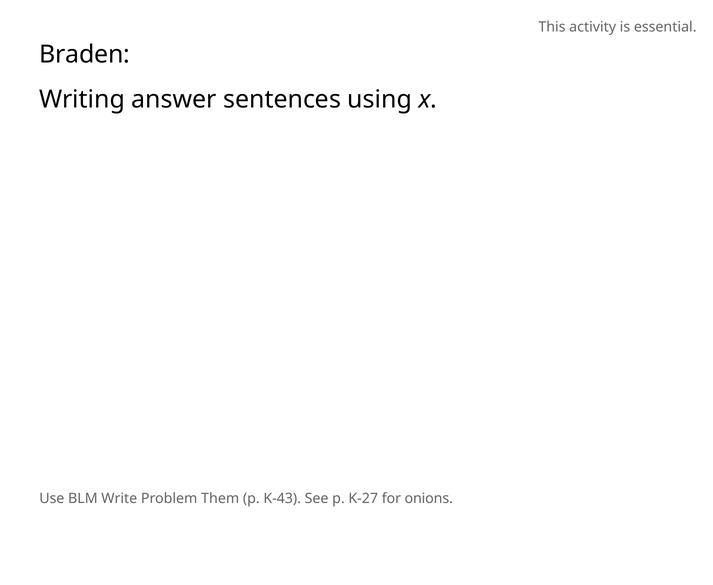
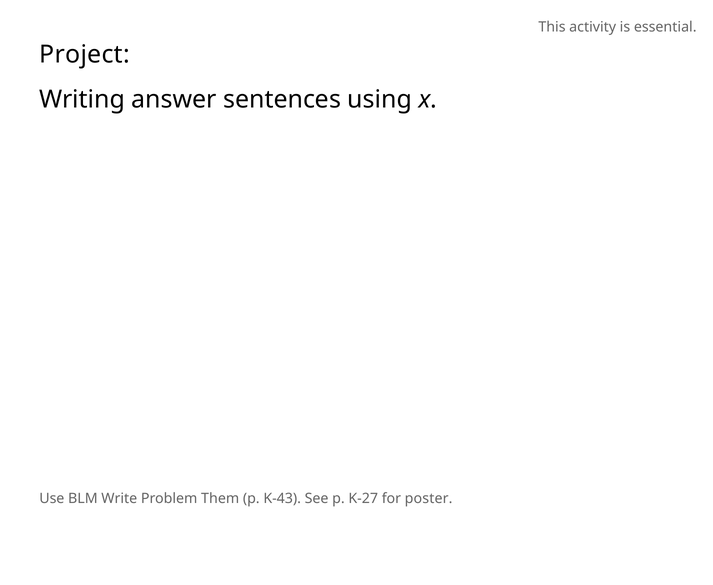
Braden: Braden -> Project (84, 54)
onions: onions -> poster (429, 498)
